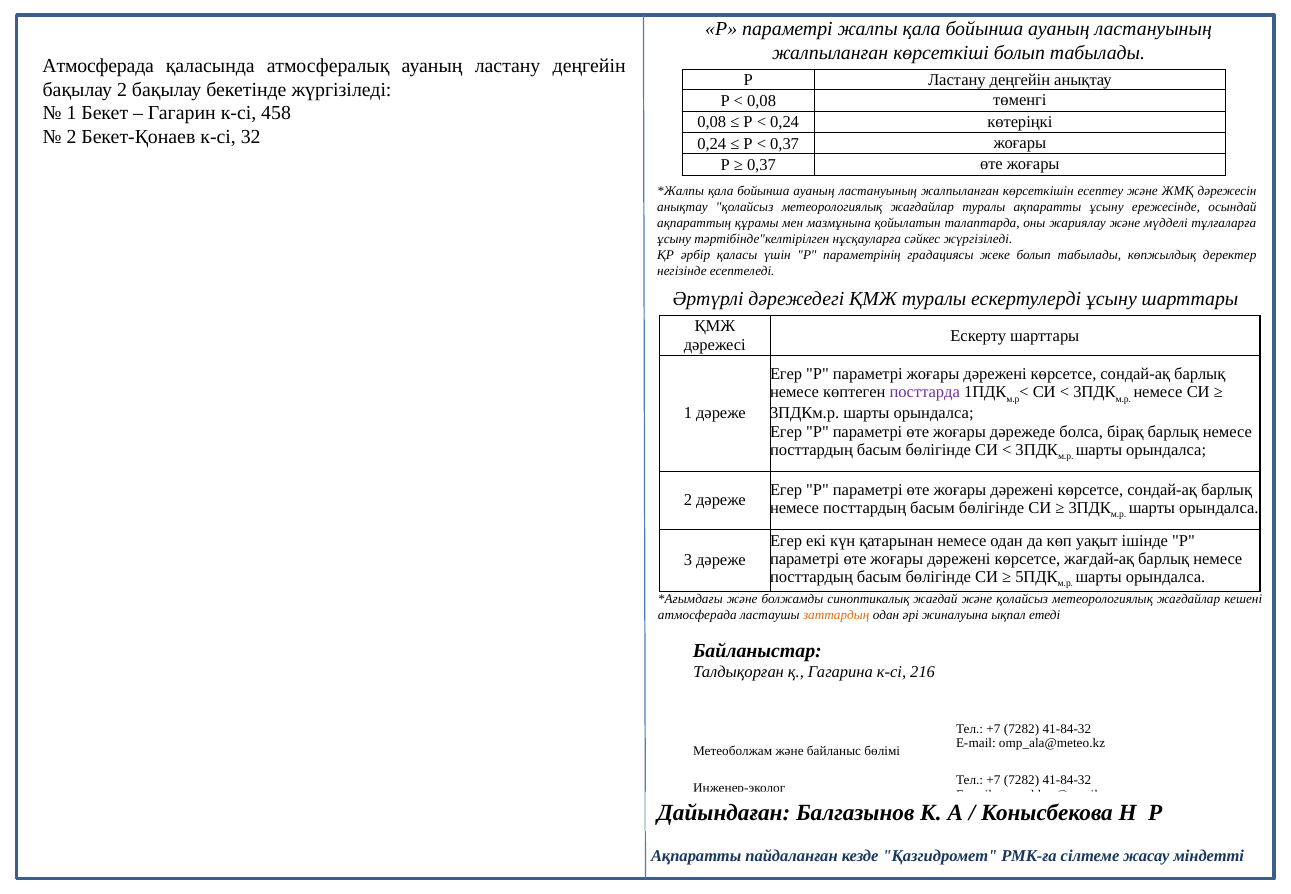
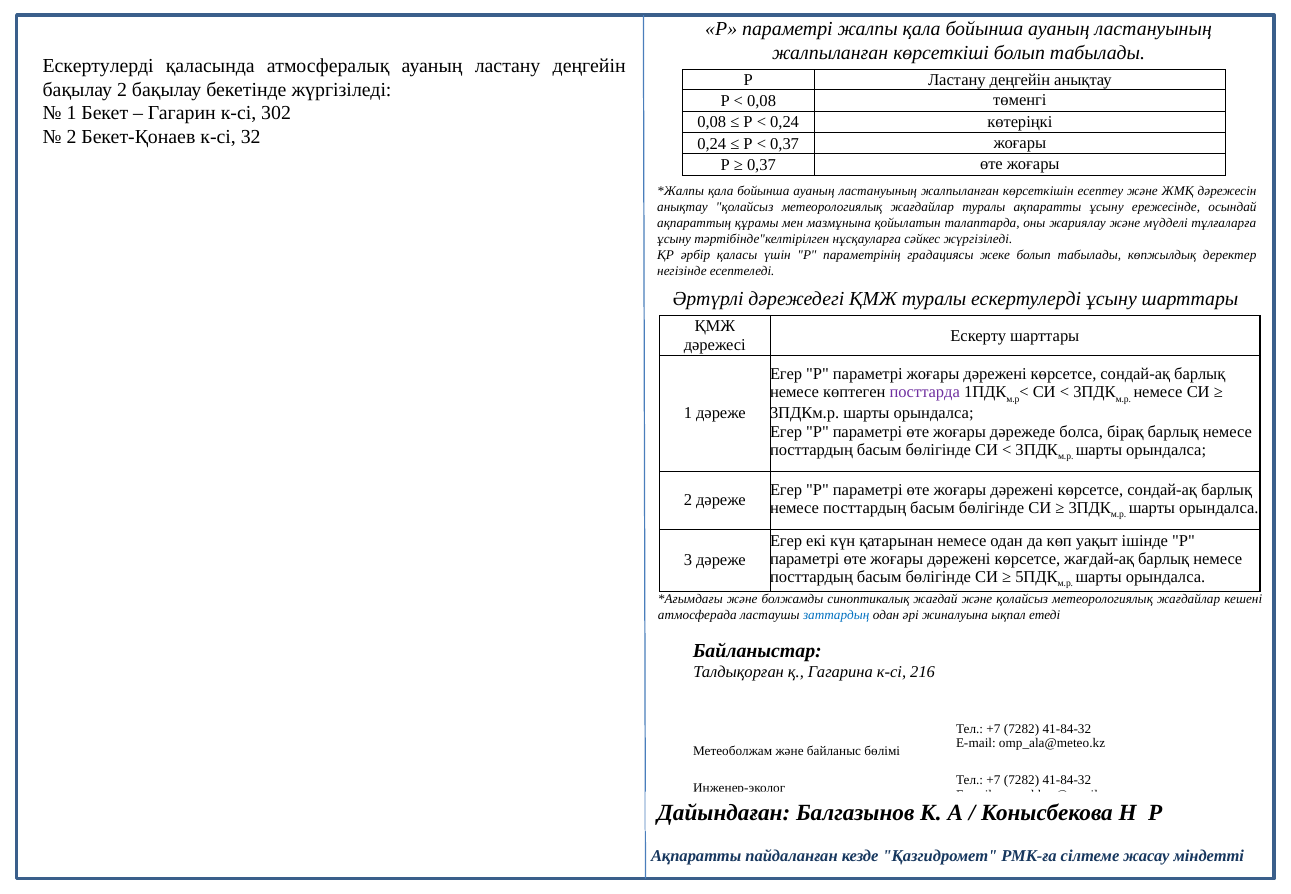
Атмосферада: Атмосферада -> Ескертулерді (98, 66)
458: 458 -> 302 (276, 113)
заттардың colour: orange -> blue (836, 615)
